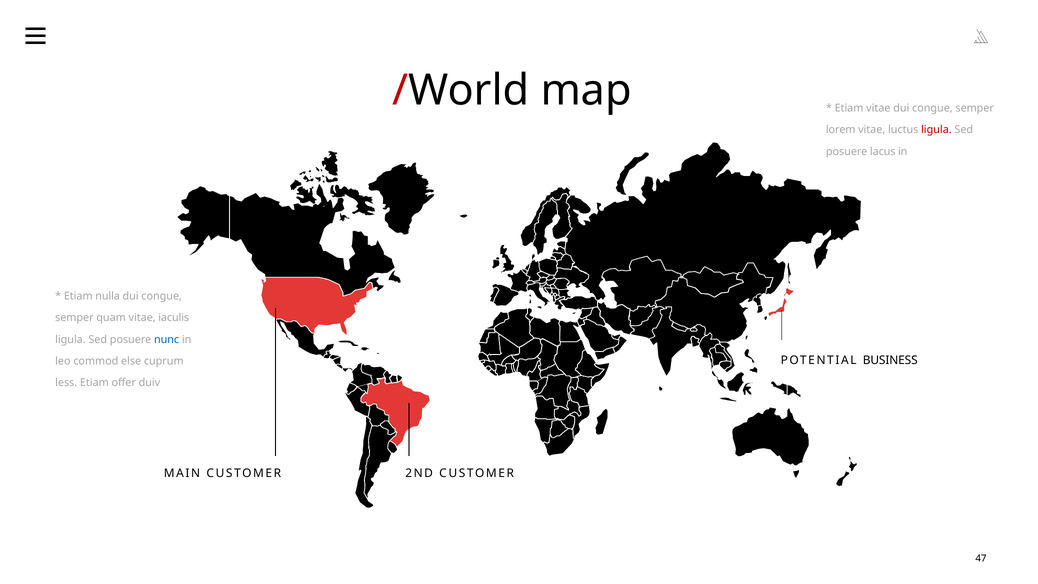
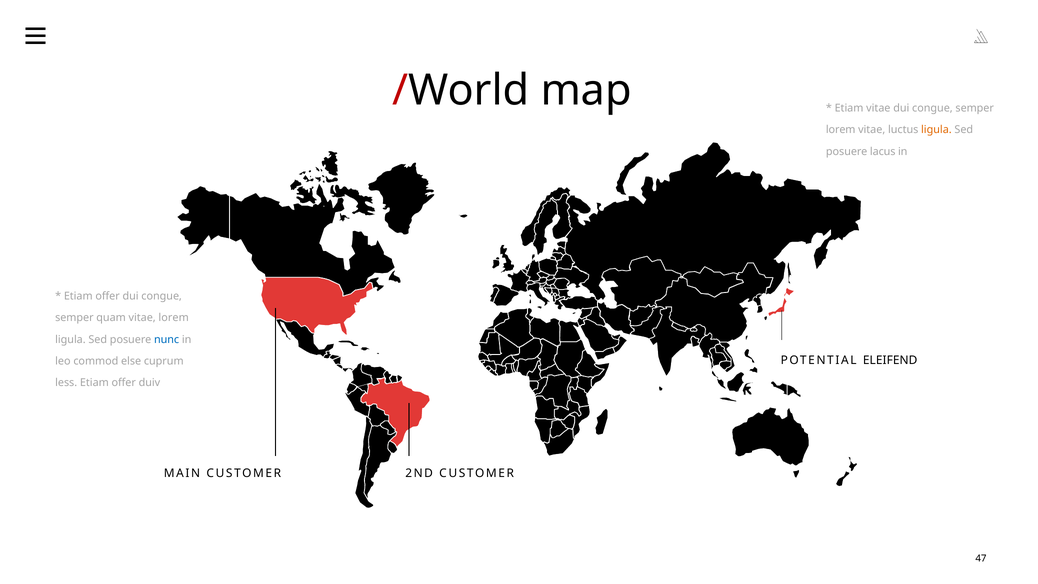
ligula colour: red -> orange (936, 130)
nulla: nulla -> offer (108, 296)
vitae iaculis: iaculis -> lorem (174, 318)
BUSINESS: BUSINESS -> ELEIFEND (890, 360)
